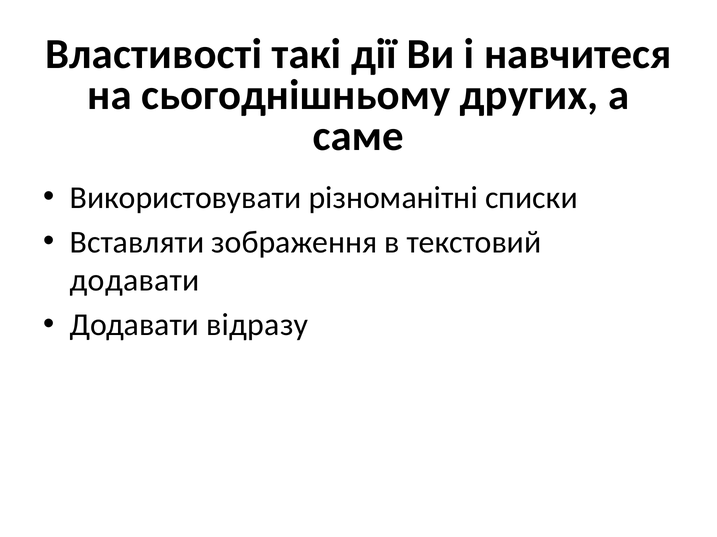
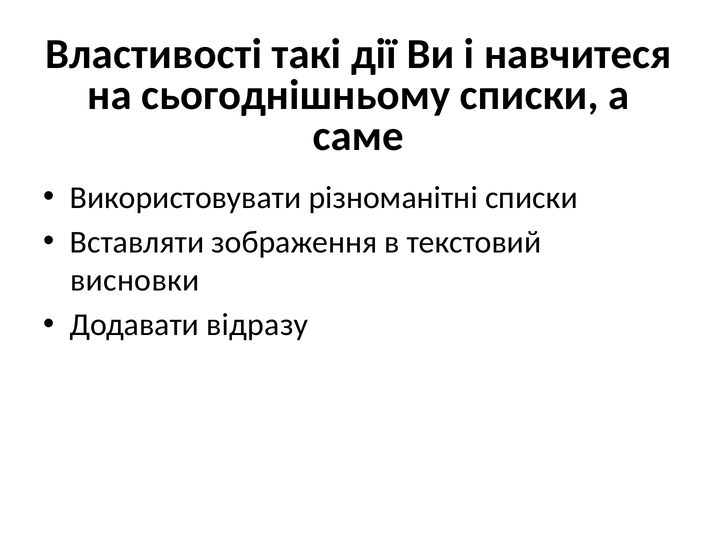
сьогоднішньому других: других -> списки (529, 95)
додавати: додавати -> висновки (135, 281)
